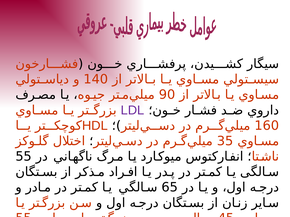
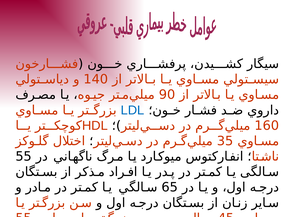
LDL colour: purple -> blue (133, 110)
